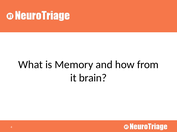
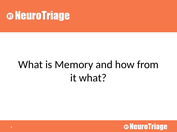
it brain: brain -> what (93, 78)
